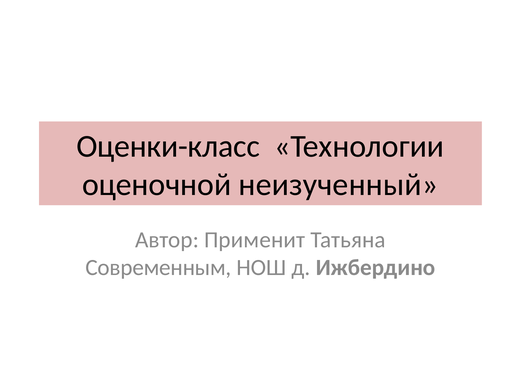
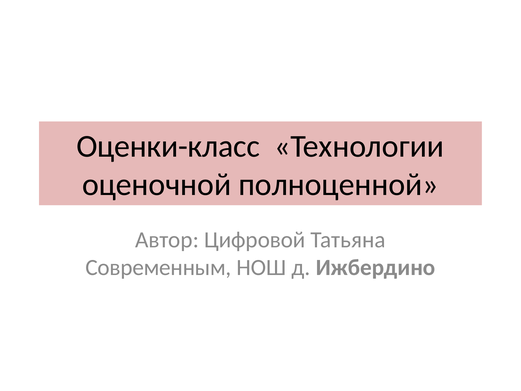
неизученный: неизученный -> полноценной (339, 185)
Применит: Применит -> Цифровой (255, 240)
